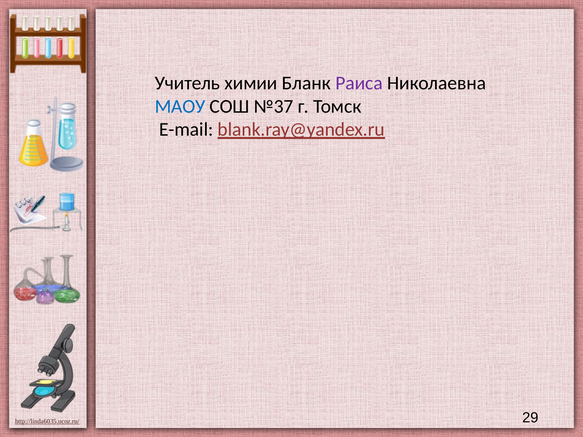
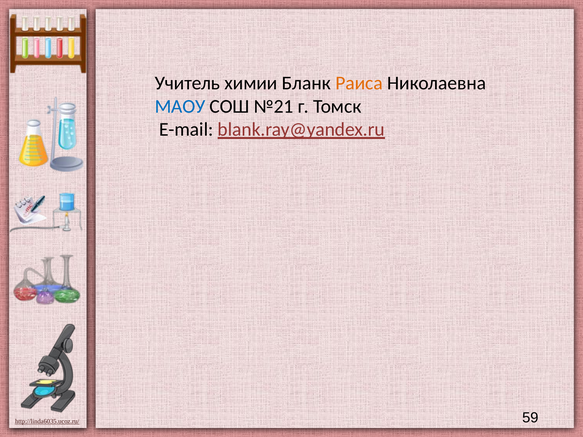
Раиса colour: purple -> orange (359, 83)
№37: №37 -> №21 (274, 106)
29: 29 -> 59 (530, 418)
